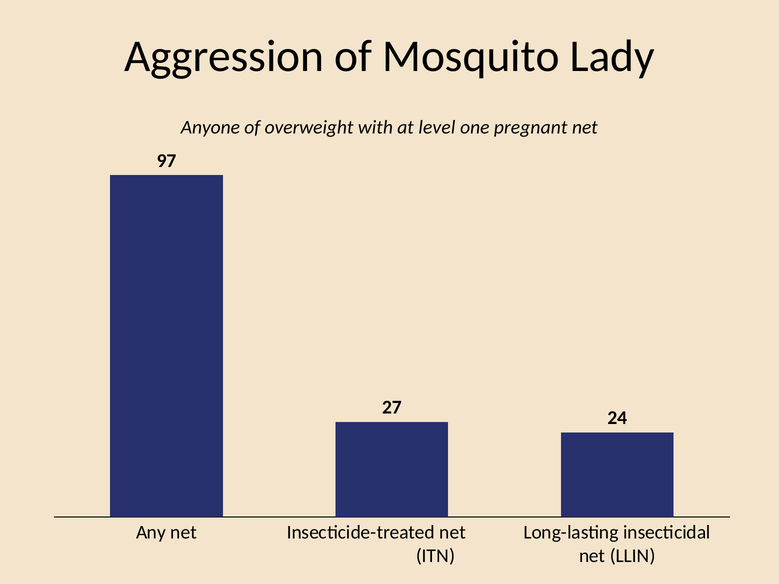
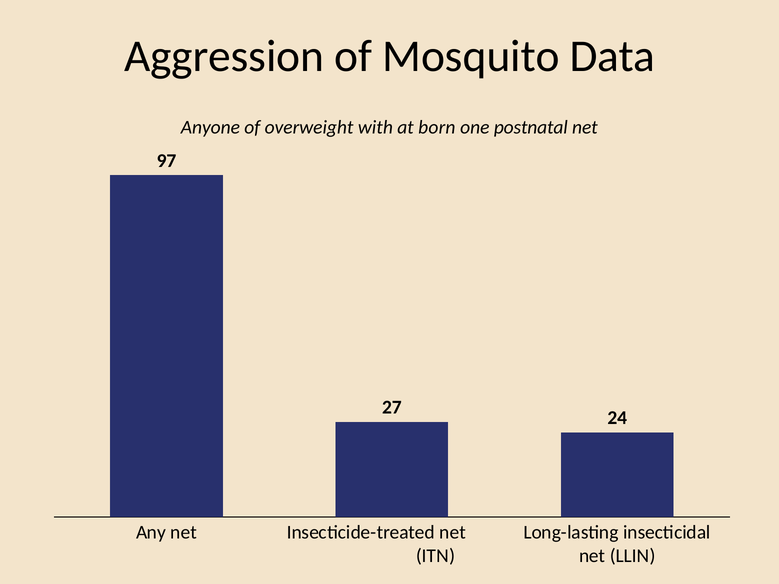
Lady: Lady -> Data (612, 56)
level: level -> born (437, 127)
pregnant: pregnant -> postnatal (531, 127)
